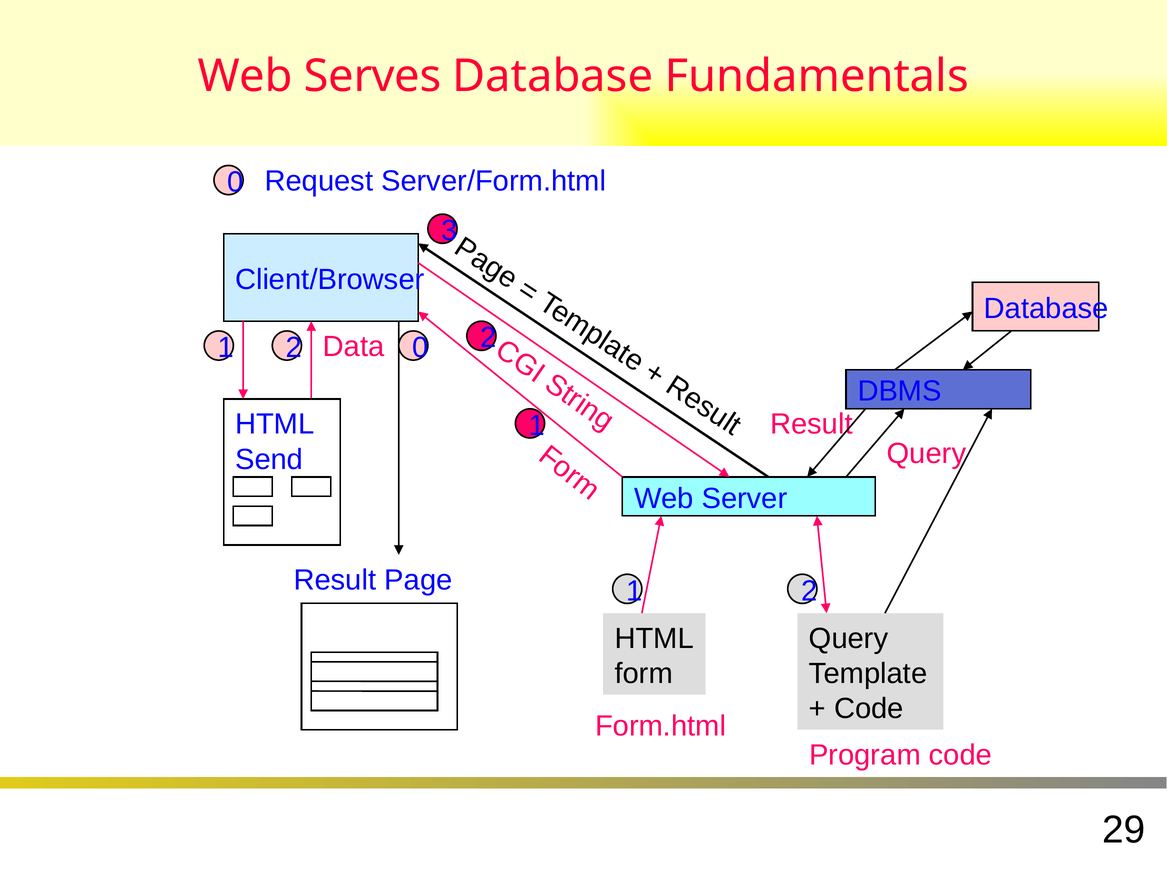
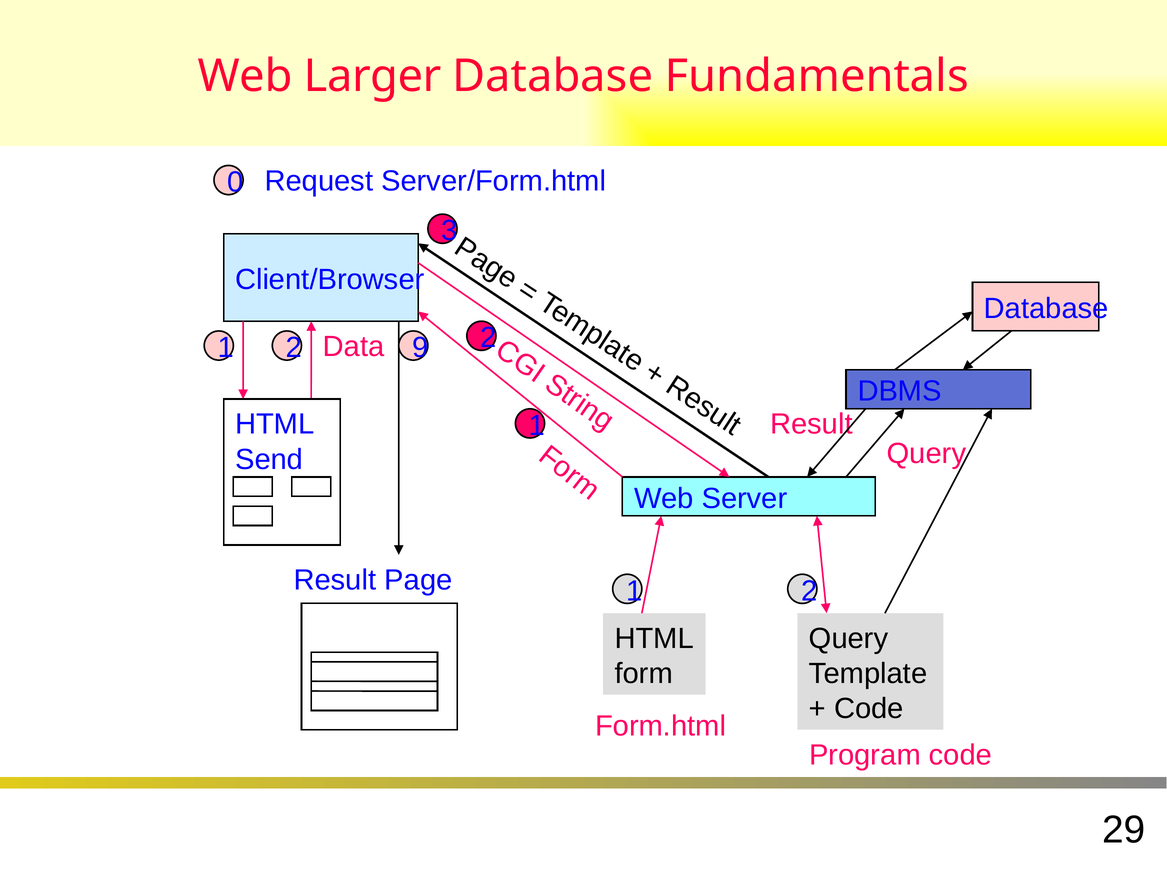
Serves: Serves -> Larger (373, 76)
2 0: 0 -> 9 (420, 347)
